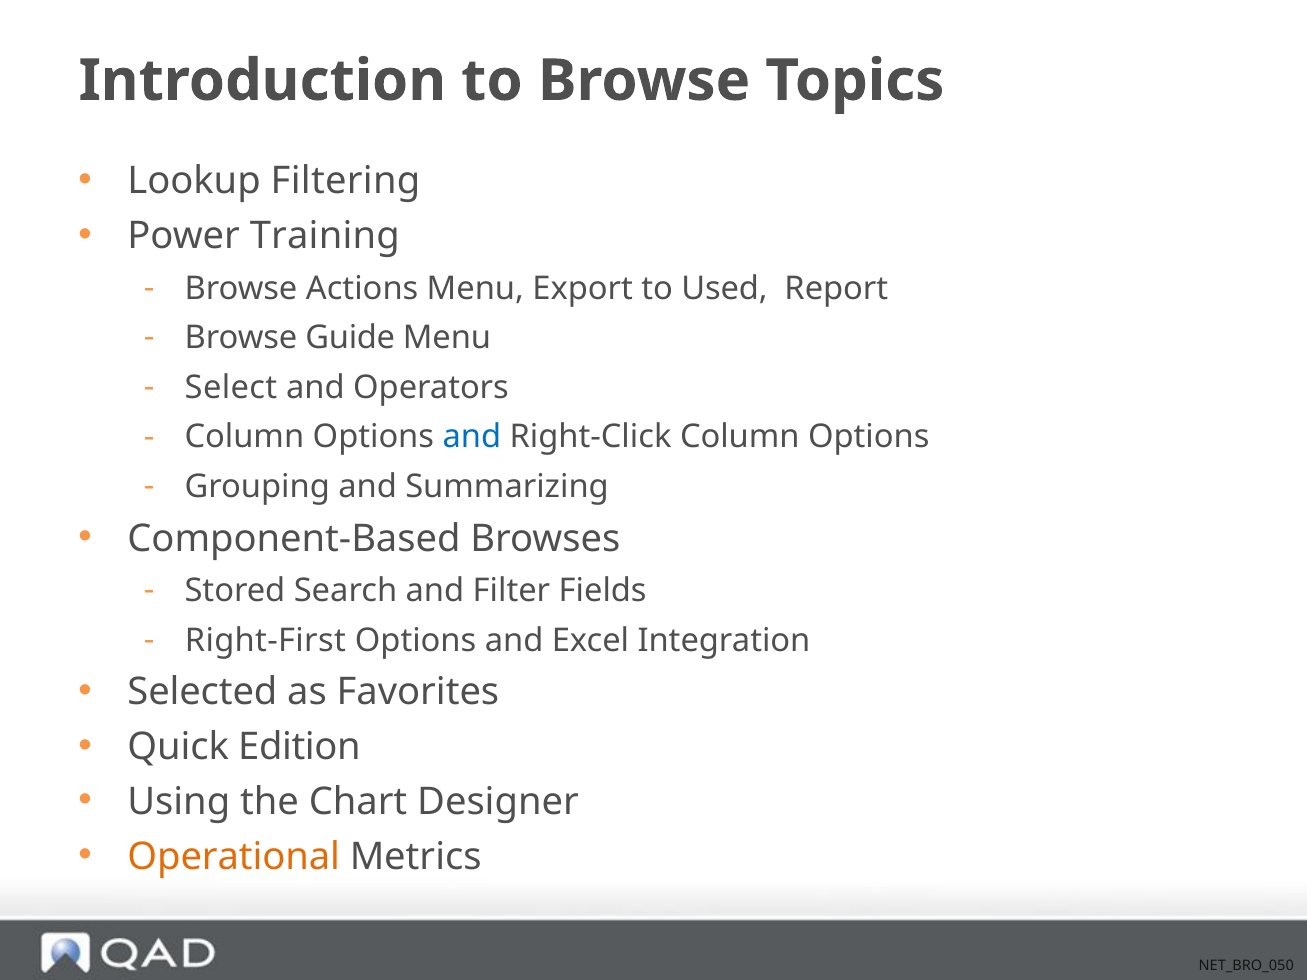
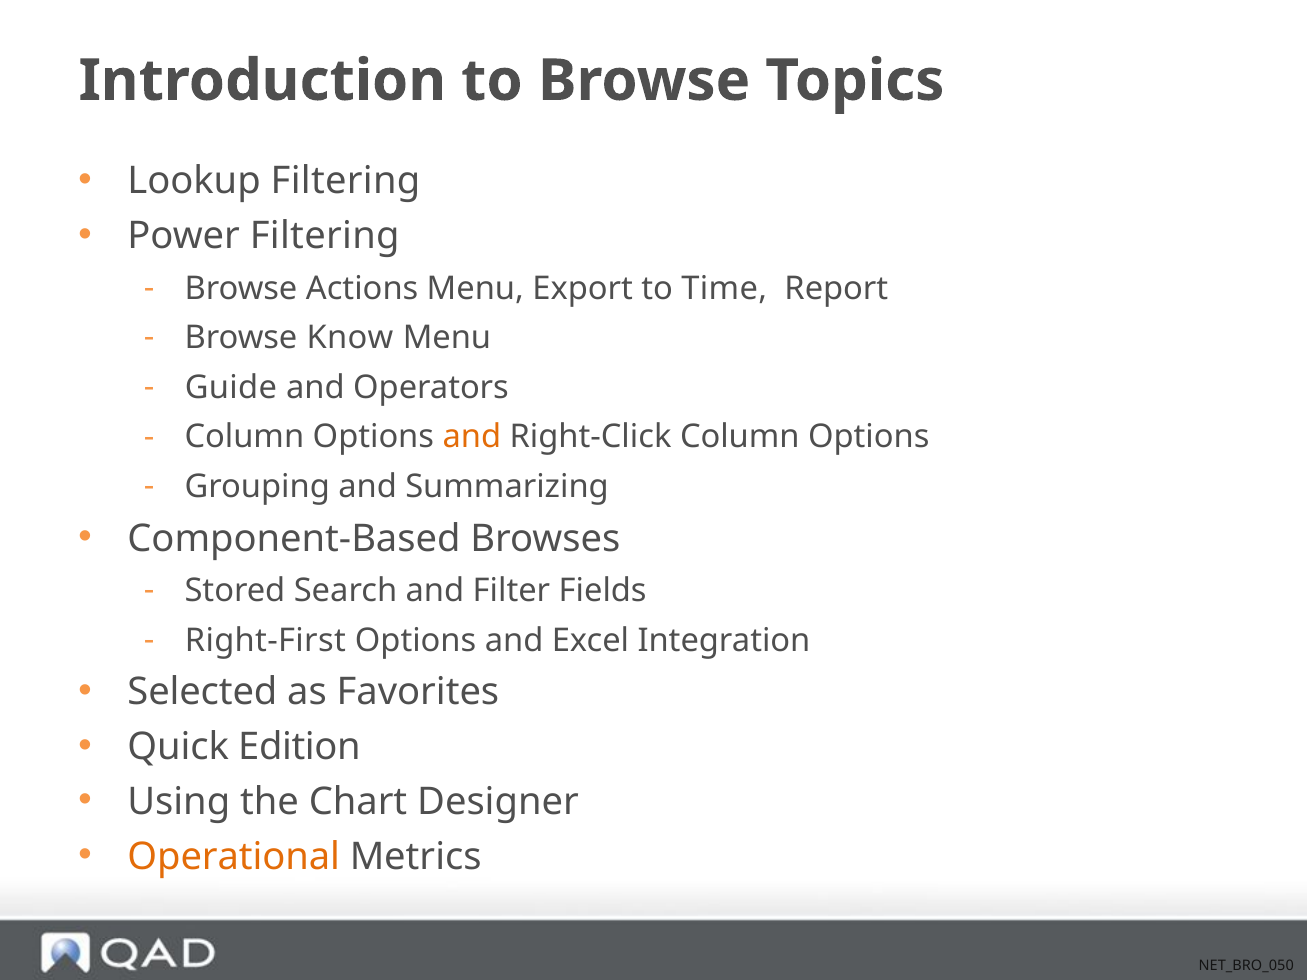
Power Training: Training -> Filtering (325, 236)
Used: Used -> Time (724, 288)
Guide: Guide -> Know (350, 338)
Select: Select -> Guide (231, 388)
and colour: blue -> orange (472, 437)
